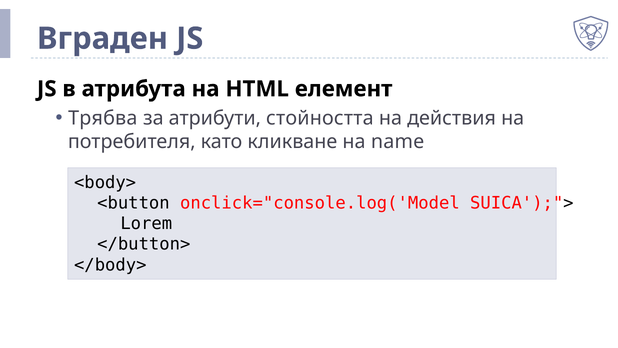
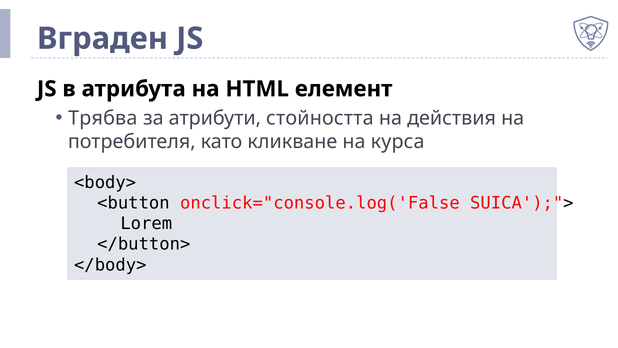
name: name -> курса (398, 142)
onclick="console.log('Model: onclick="console.log('Model -> onclick="console.log('False (320, 203)
